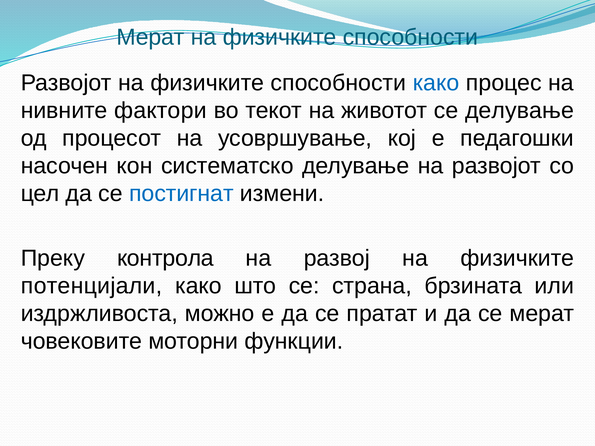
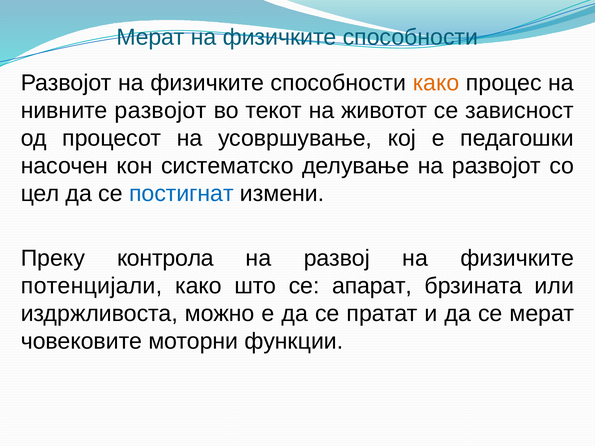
како colour: blue -> orange (436, 83)
нивните фактори: фактори -> развојот (160, 111)
се делување: делување -> зависност (519, 111)
страна: страна -> апарат (372, 286)
